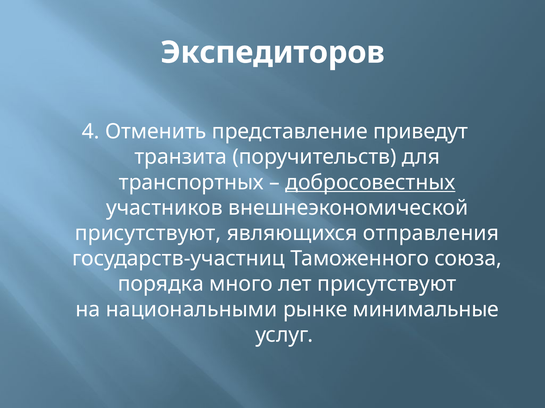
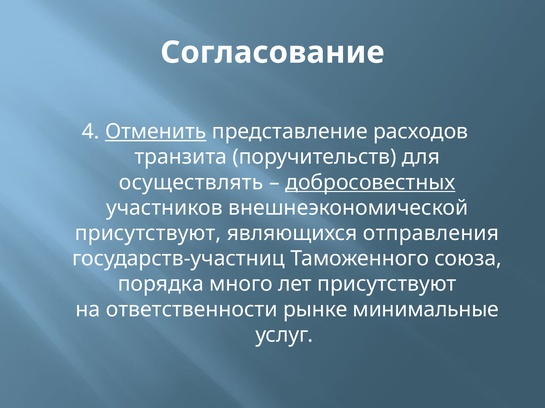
Экспедиторов: Экспедиторов -> Согласование (272, 53)
Отменить underline: none -> present (156, 132)
приведут: приведут -> расходов (421, 132)
транспортных: транспортных -> осуществлять (191, 183)
национальными: национальными -> ответственности (192, 310)
